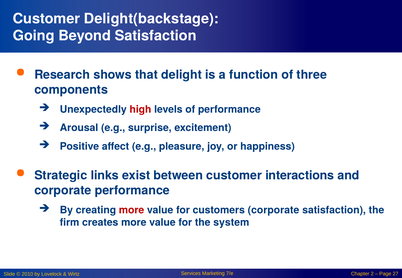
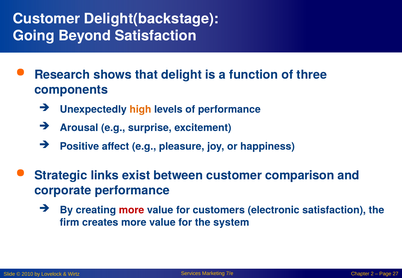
high colour: red -> orange (140, 109)
interactions: interactions -> comparison (300, 176)
customers corporate: corporate -> electronic (274, 210)
